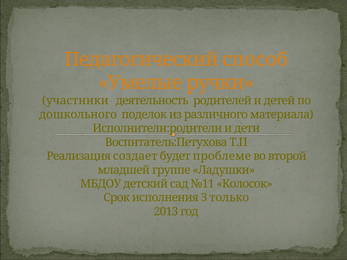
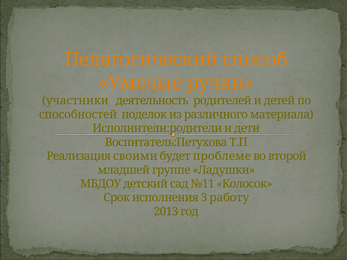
дошкольного: дошкольного -> способностей (78, 115)
создает: создает -> своими (135, 156)
только: только -> работу (229, 198)
